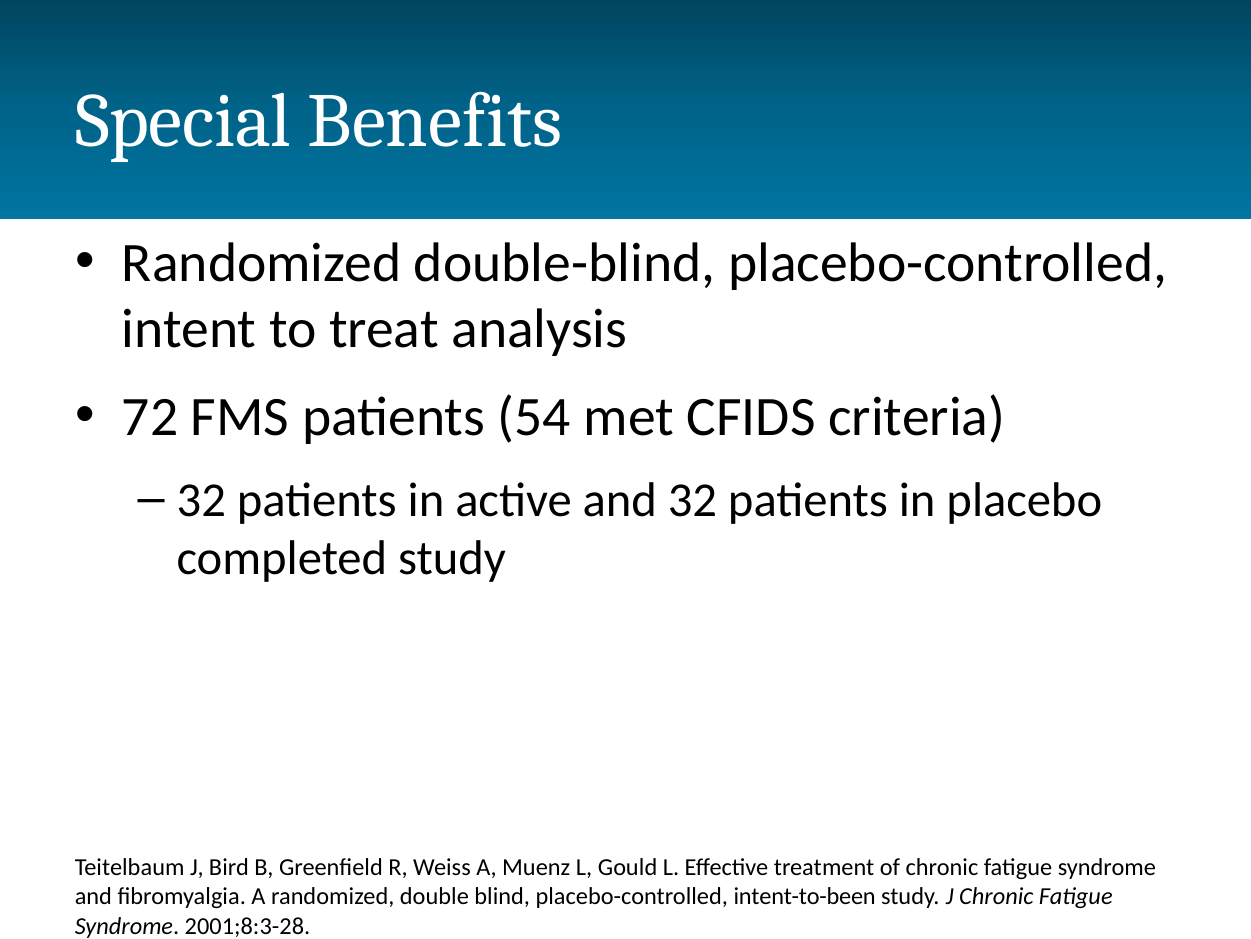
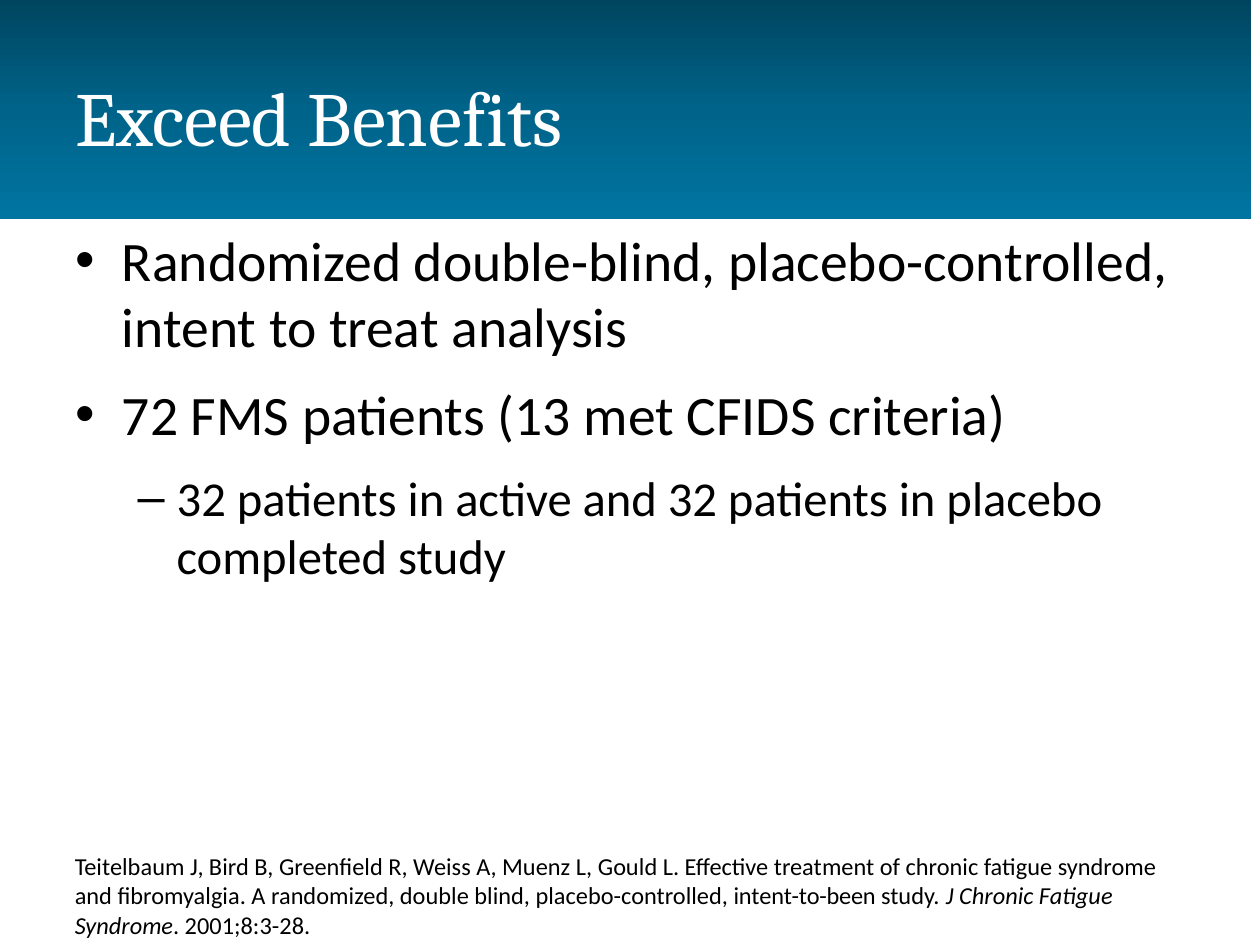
Special: Special -> Exceed (183, 121)
54: 54 -> 13 (534, 417)
